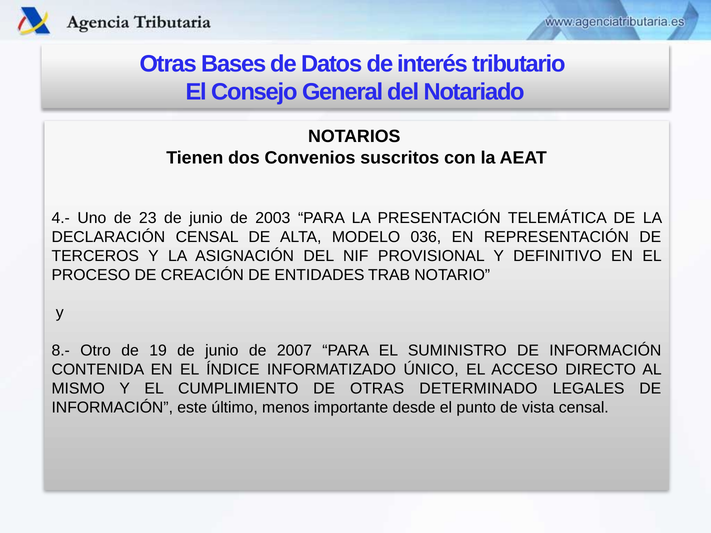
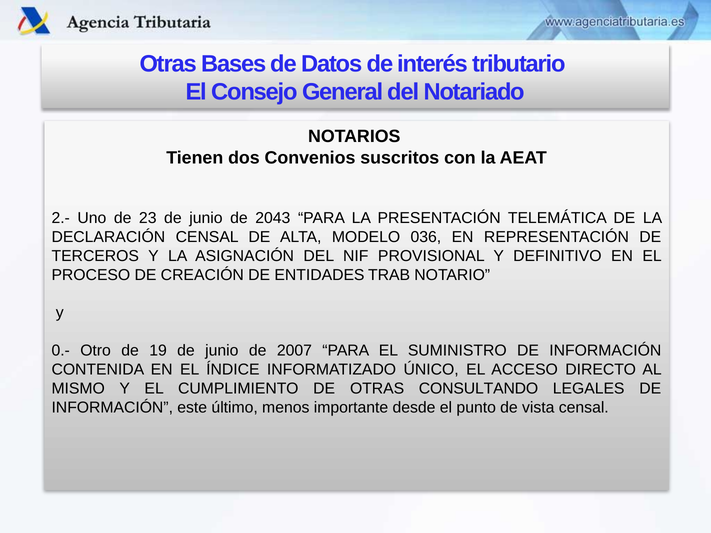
4.-: 4.- -> 2.- (61, 218)
2003: 2003 -> 2043 (273, 218)
8.-: 8.- -> 0.- (61, 351)
DETERMINADO: DETERMINADO -> CONSULTANDO (479, 389)
